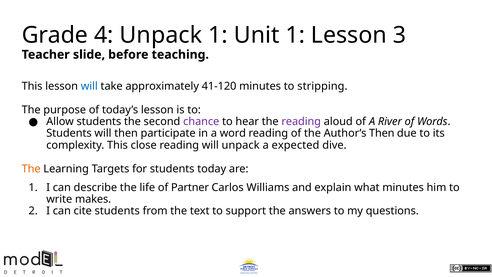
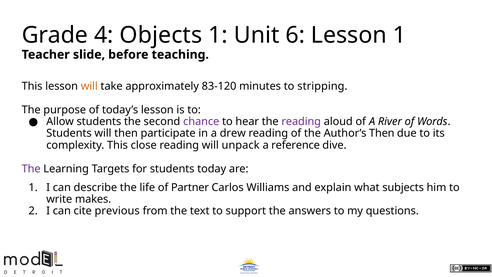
4 Unpack: Unpack -> Objects (161, 35)
Unit 1: 1 -> 6 (295, 35)
Lesson 3: 3 -> 1 (399, 35)
will colour: blue -> orange (89, 86)
41-120: 41-120 -> 83-120 (219, 86)
word: word -> drew (233, 133)
expected: expected -> reference (296, 145)
The colour: orange -> purple (31, 169)
what minutes: minutes -> subjects (403, 187)
cite students: students -> previous (117, 211)
